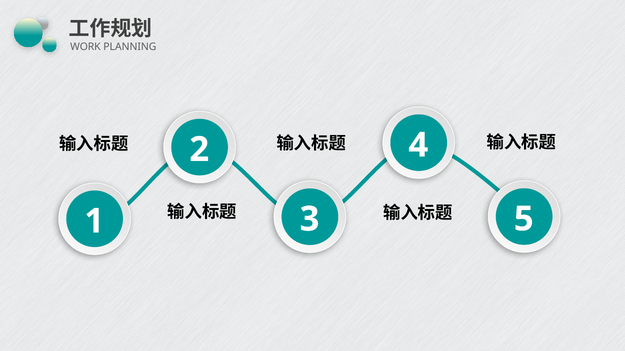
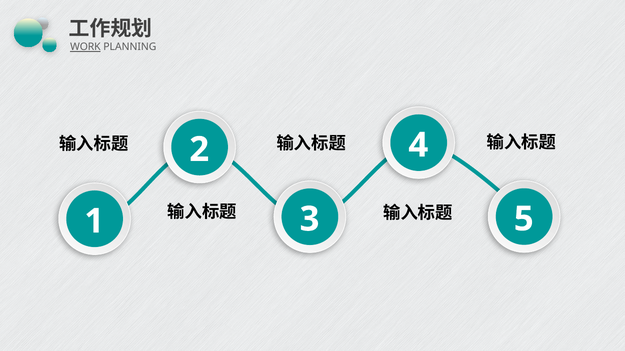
WORK underline: none -> present (85, 47)
